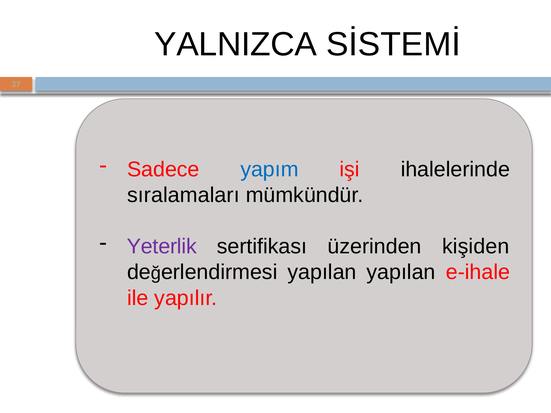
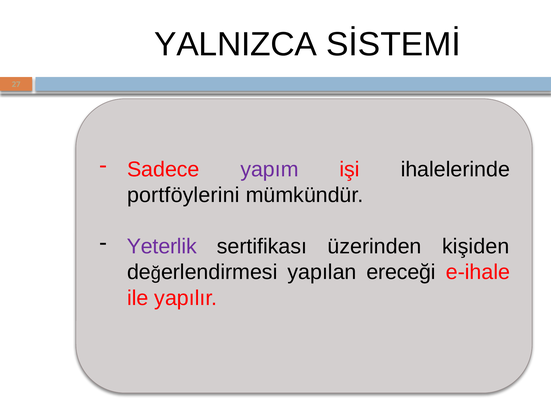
yapım colour: blue -> purple (270, 169)
sıralamaları: sıralamaları -> portföylerini (183, 195)
yapılan yapılan: yapılan -> ereceği (401, 272)
